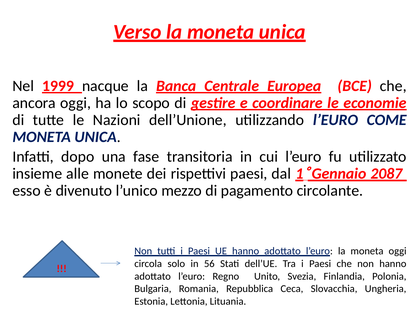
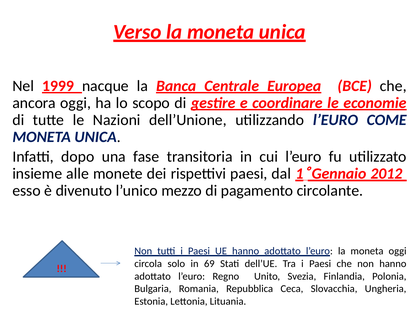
2087: 2087 -> 2012 (386, 174)
56: 56 -> 69 (209, 264)
